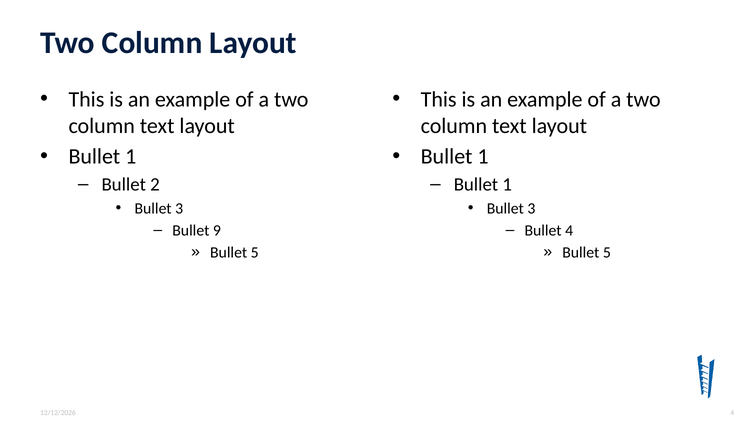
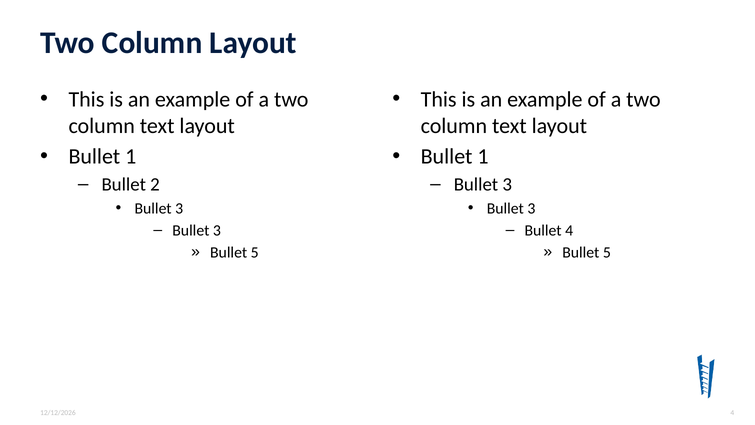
1: 1 -> 3 (507, 185)
9: 9 -> 3 (217, 230)
